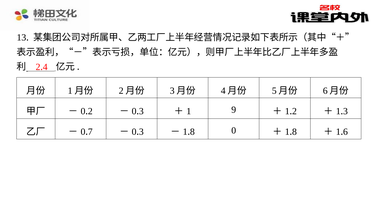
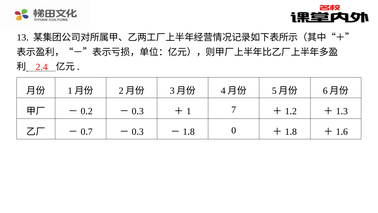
9: 9 -> 7 (234, 110)
